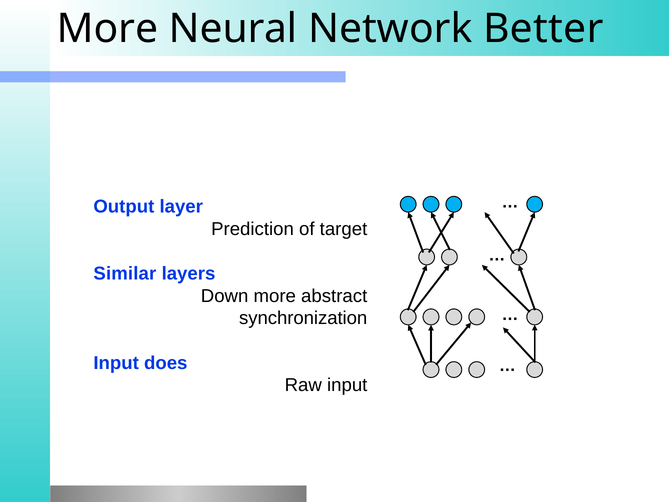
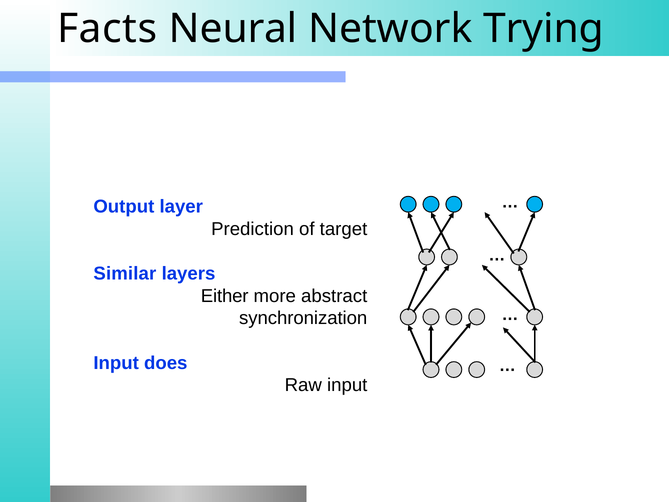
More: More -> Facts (107, 29)
Better: Better -> Trying (543, 29)
Down: Down -> Either (225, 296)
